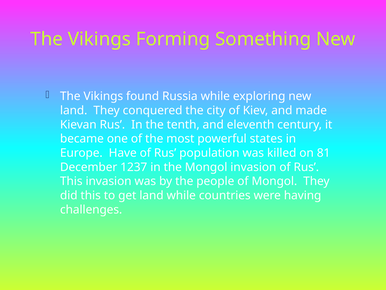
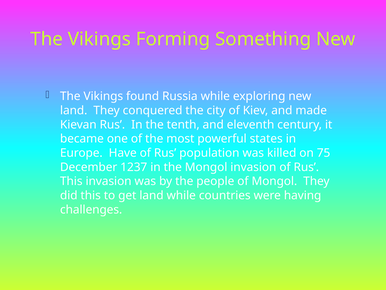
81: 81 -> 75 (324, 153)
